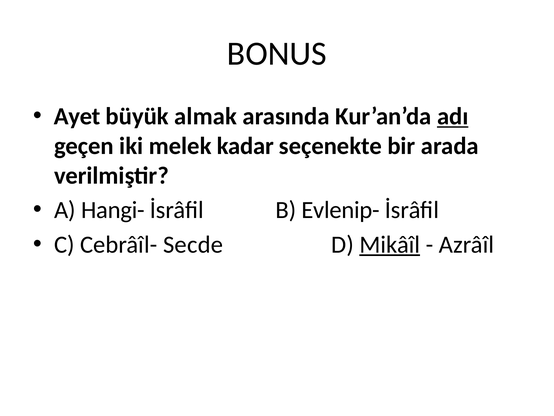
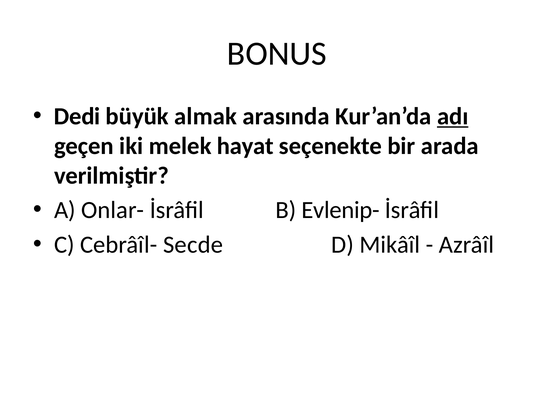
Ayet: Ayet -> Dedi (77, 116)
kadar: kadar -> hayat (245, 146)
Hangi-: Hangi- -> Onlar- (113, 210)
Mikâîl underline: present -> none (390, 244)
